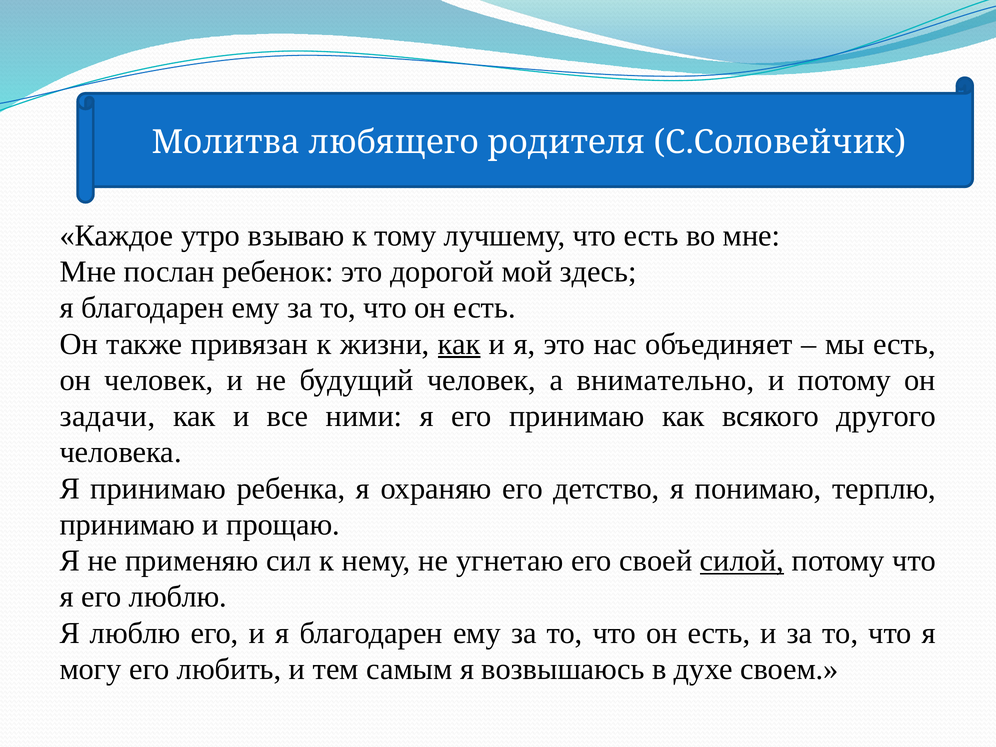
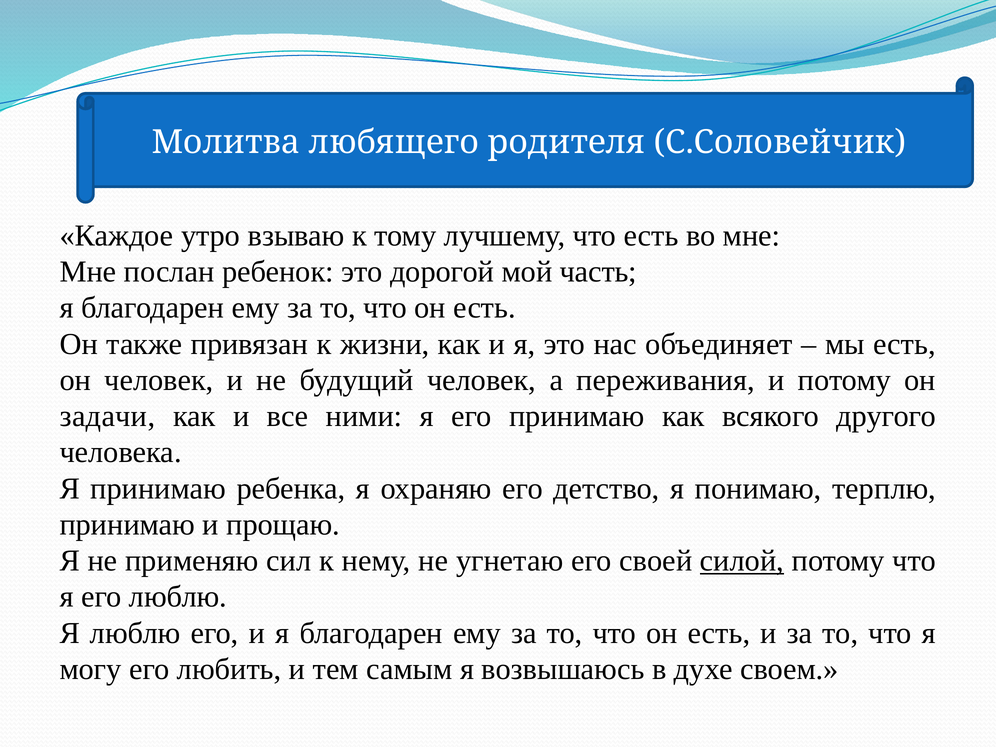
здесь: здесь -> часть (598, 272)
как underline: present -> none (459, 344)
внимательно: внимательно -> переживания (666, 380)
